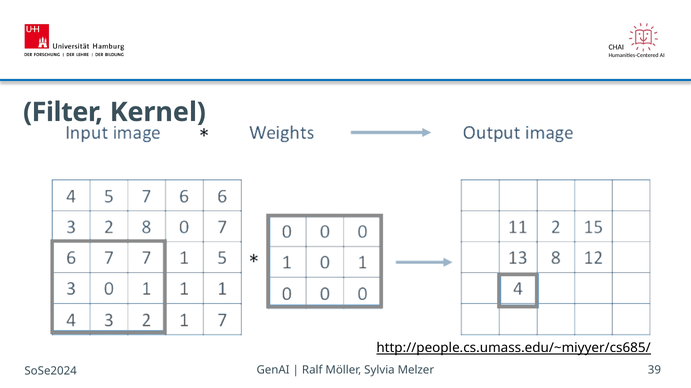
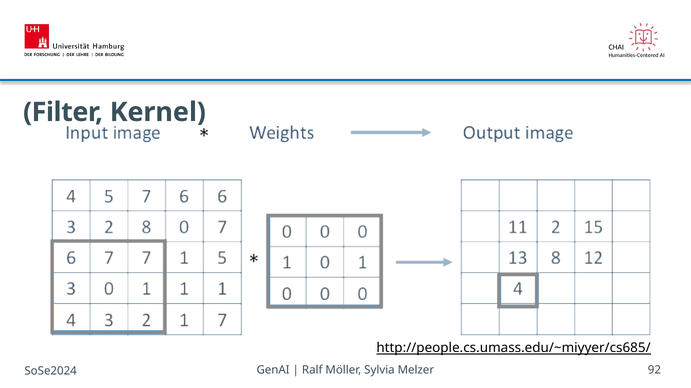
39: 39 -> 92 (654, 370)
